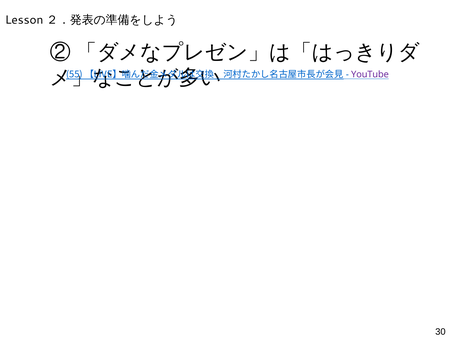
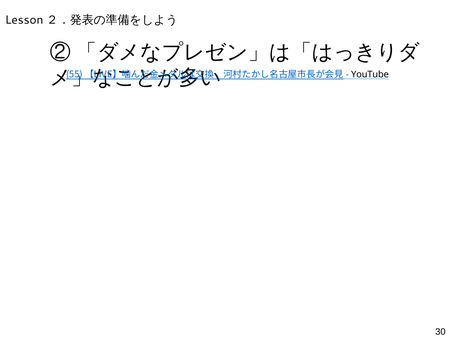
YouTube colour: purple -> black (370, 75)
